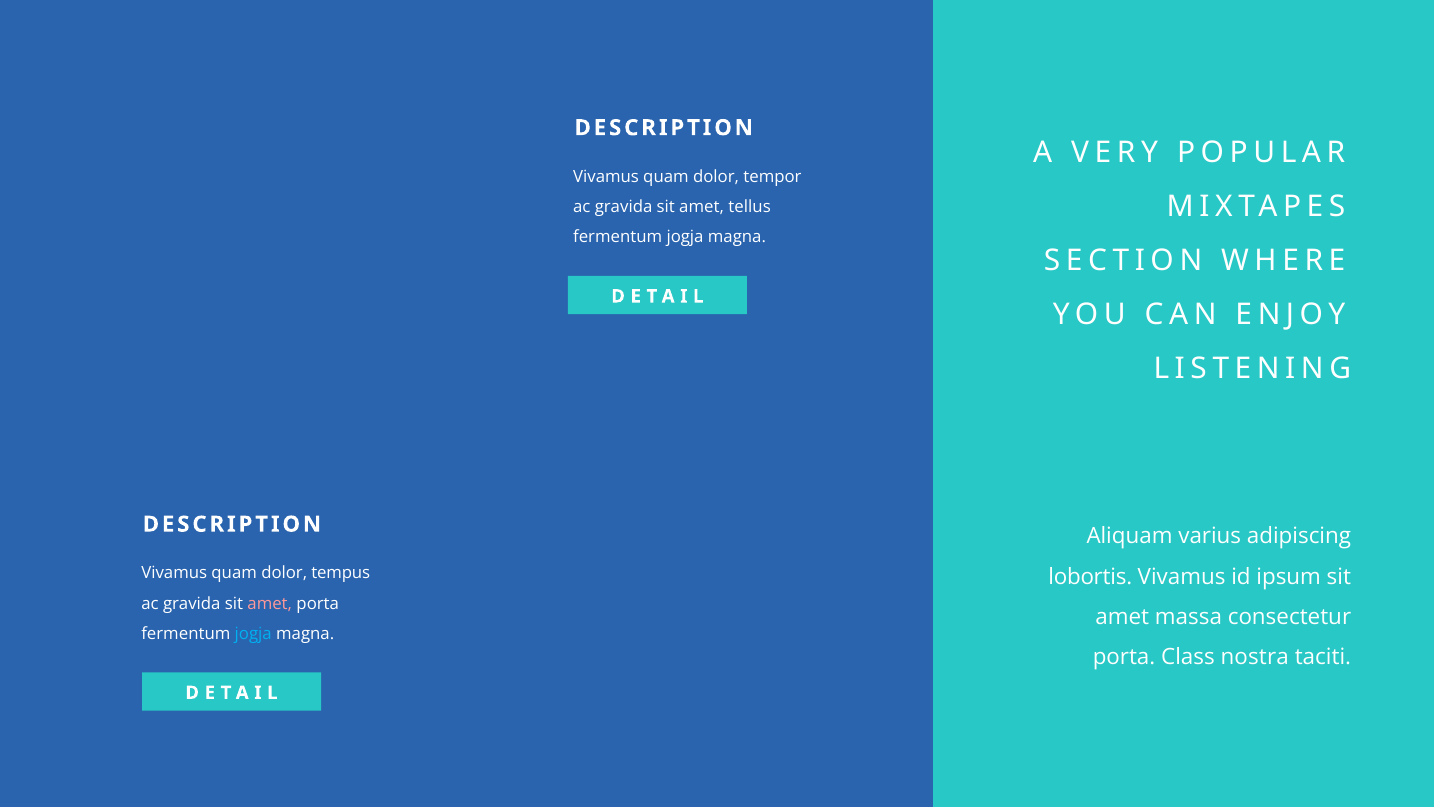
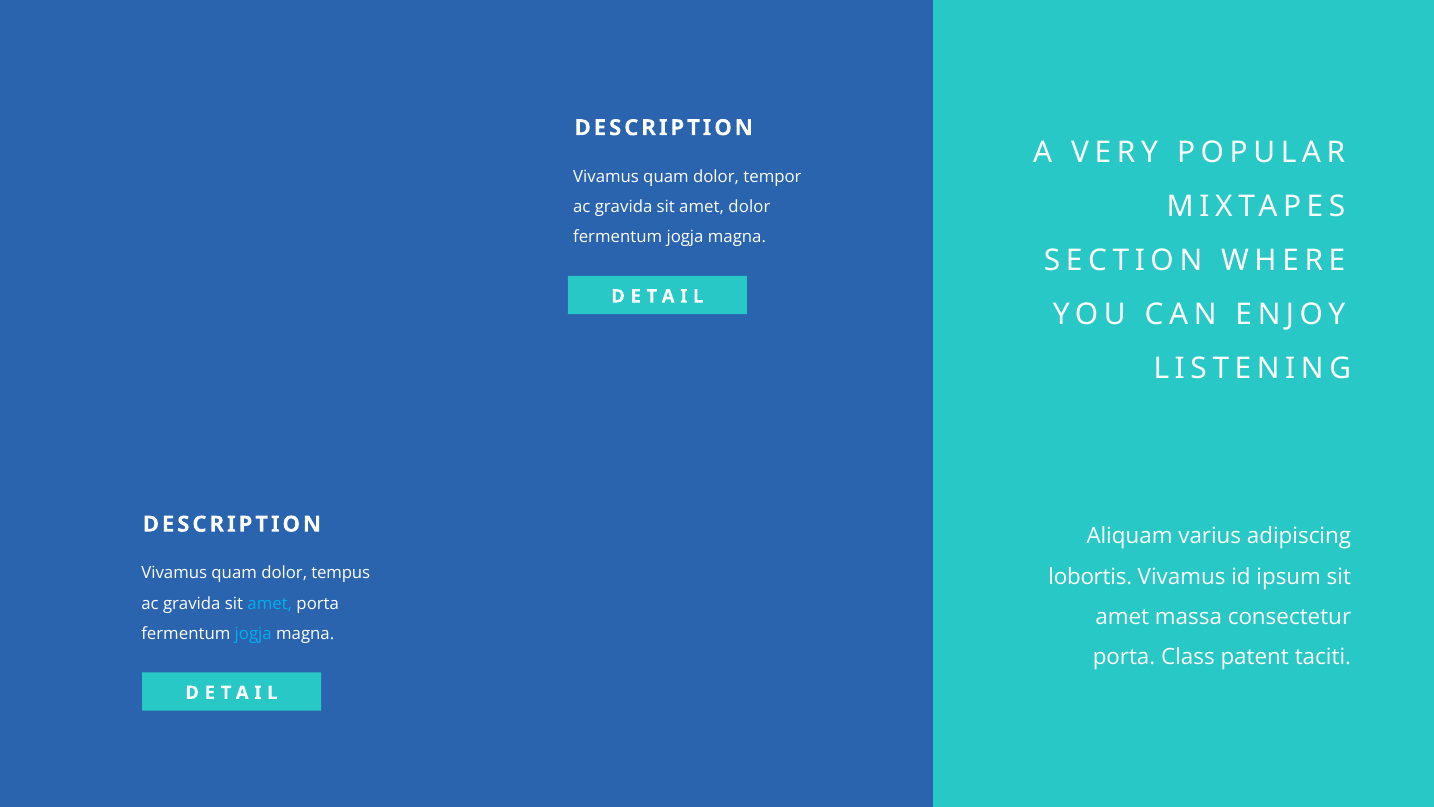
amet tellus: tellus -> dolor (749, 207)
amet colour: pink -> light blue (270, 603)
nostra: nostra -> patent (1255, 657)
